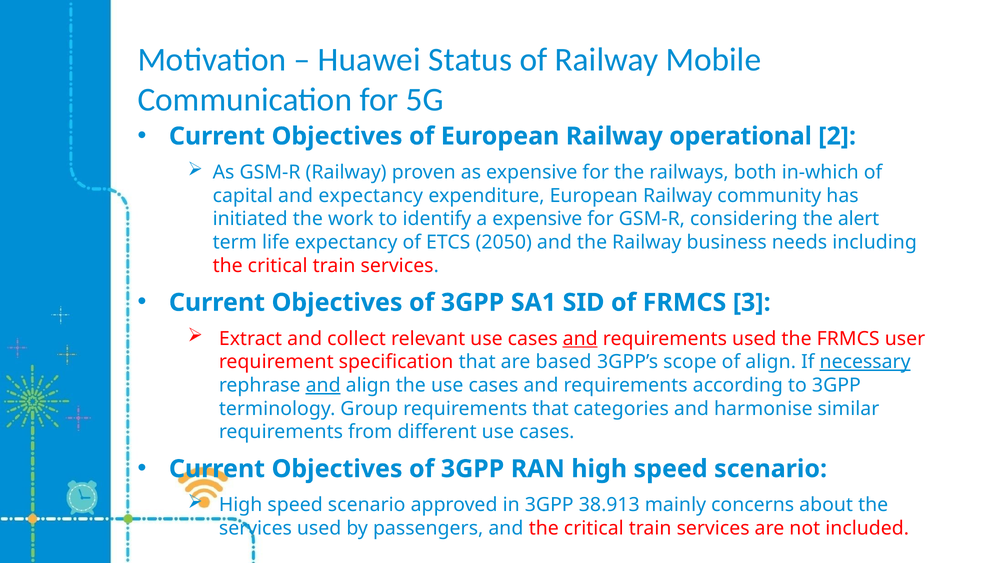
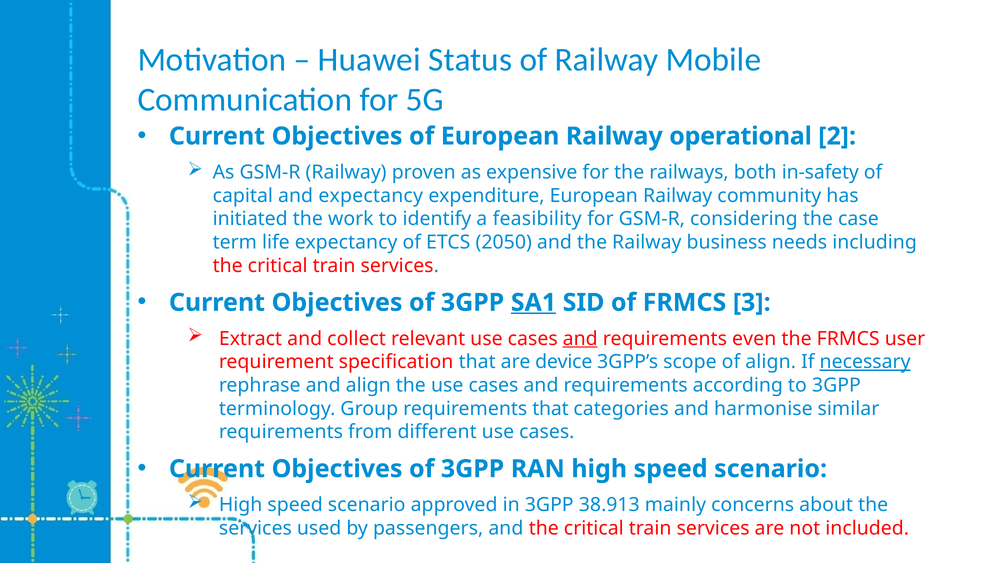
in-which: in-which -> in-safety (820, 172)
a expensive: expensive -> feasibility (537, 219)
alert: alert -> case (858, 219)
SA1 underline: none -> present (533, 303)
requirements used: used -> even (754, 339)
based: based -> device (564, 362)
and underline: present -> none (323, 385)
